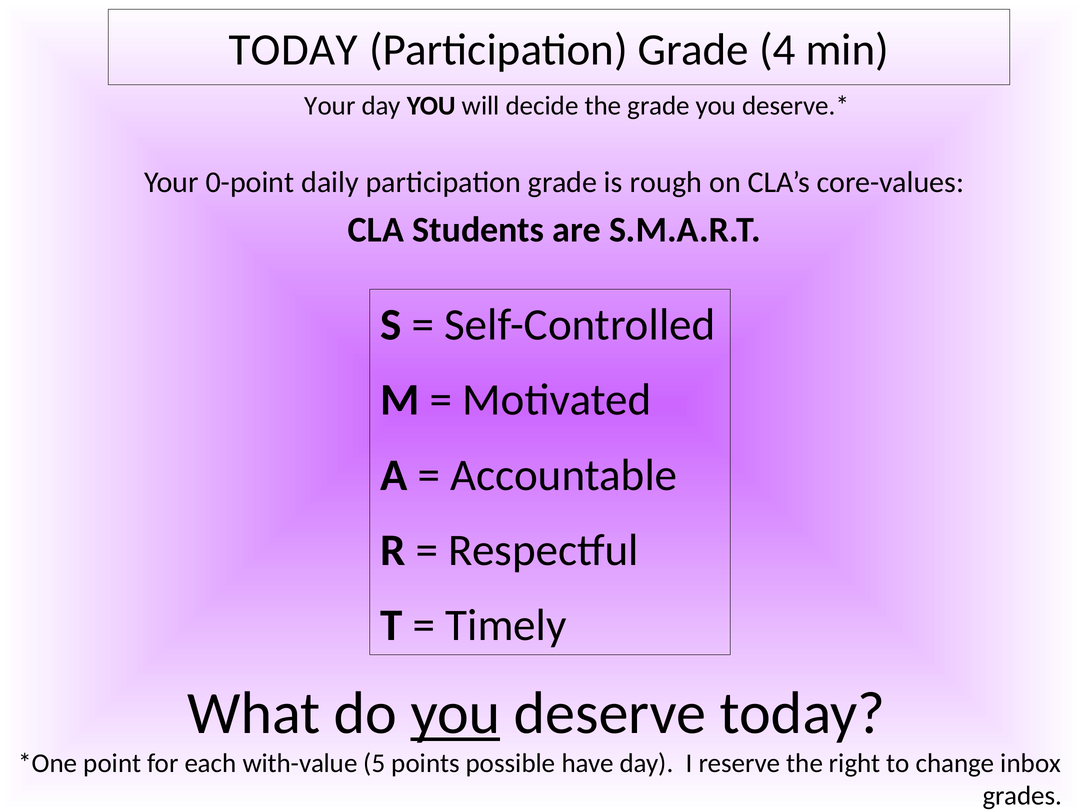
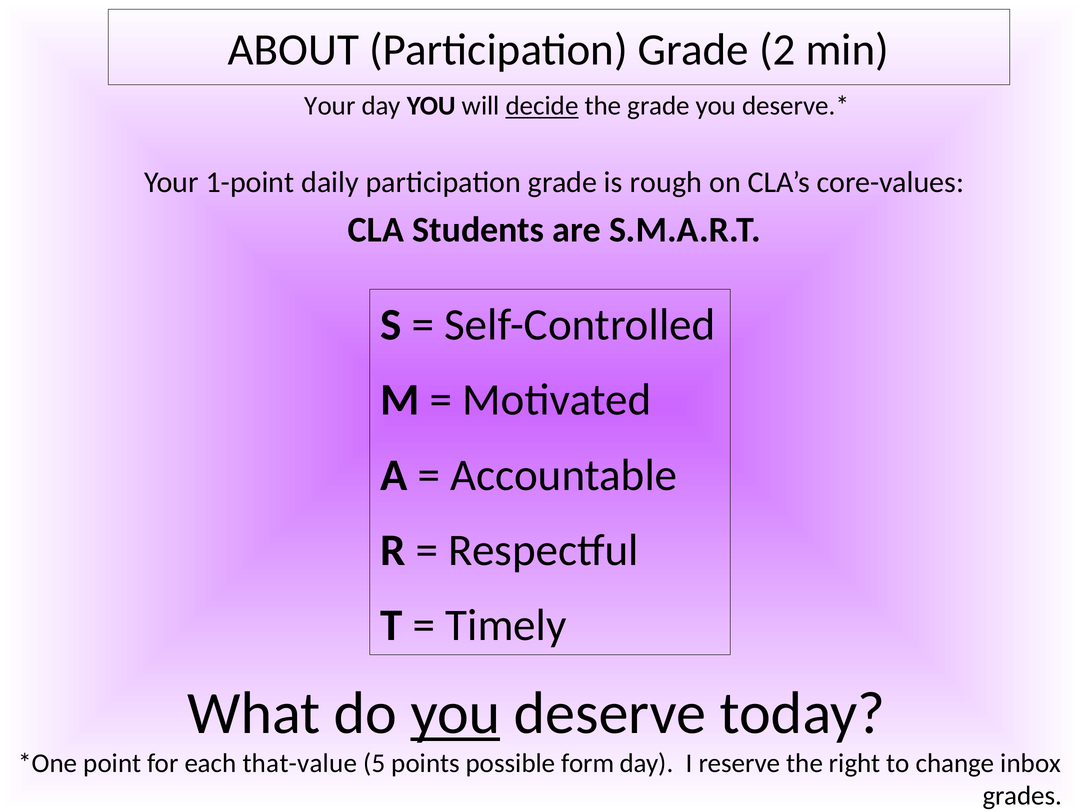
TODAY: TODAY -> ABOUT (293, 50)
4: 4 -> 2 (777, 50)
decide underline: none -> present (542, 106)
0-point: 0-point -> 1-point (250, 182)
with-value: with-value -> that-value (300, 763)
have: have -> form (588, 763)
